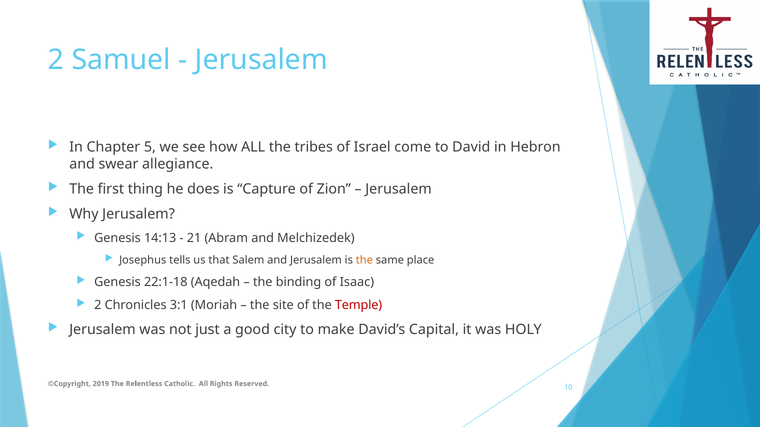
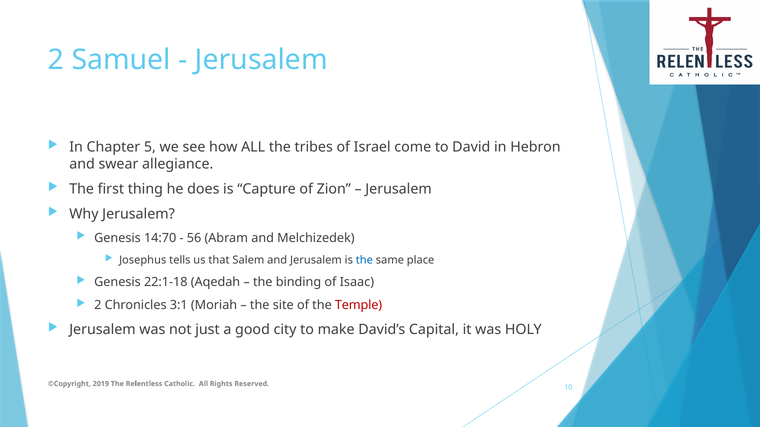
14:13: 14:13 -> 14:70 (160, 238)
21: 21 -> 56 (194, 238)
the colour: orange -> blue (364, 260)
